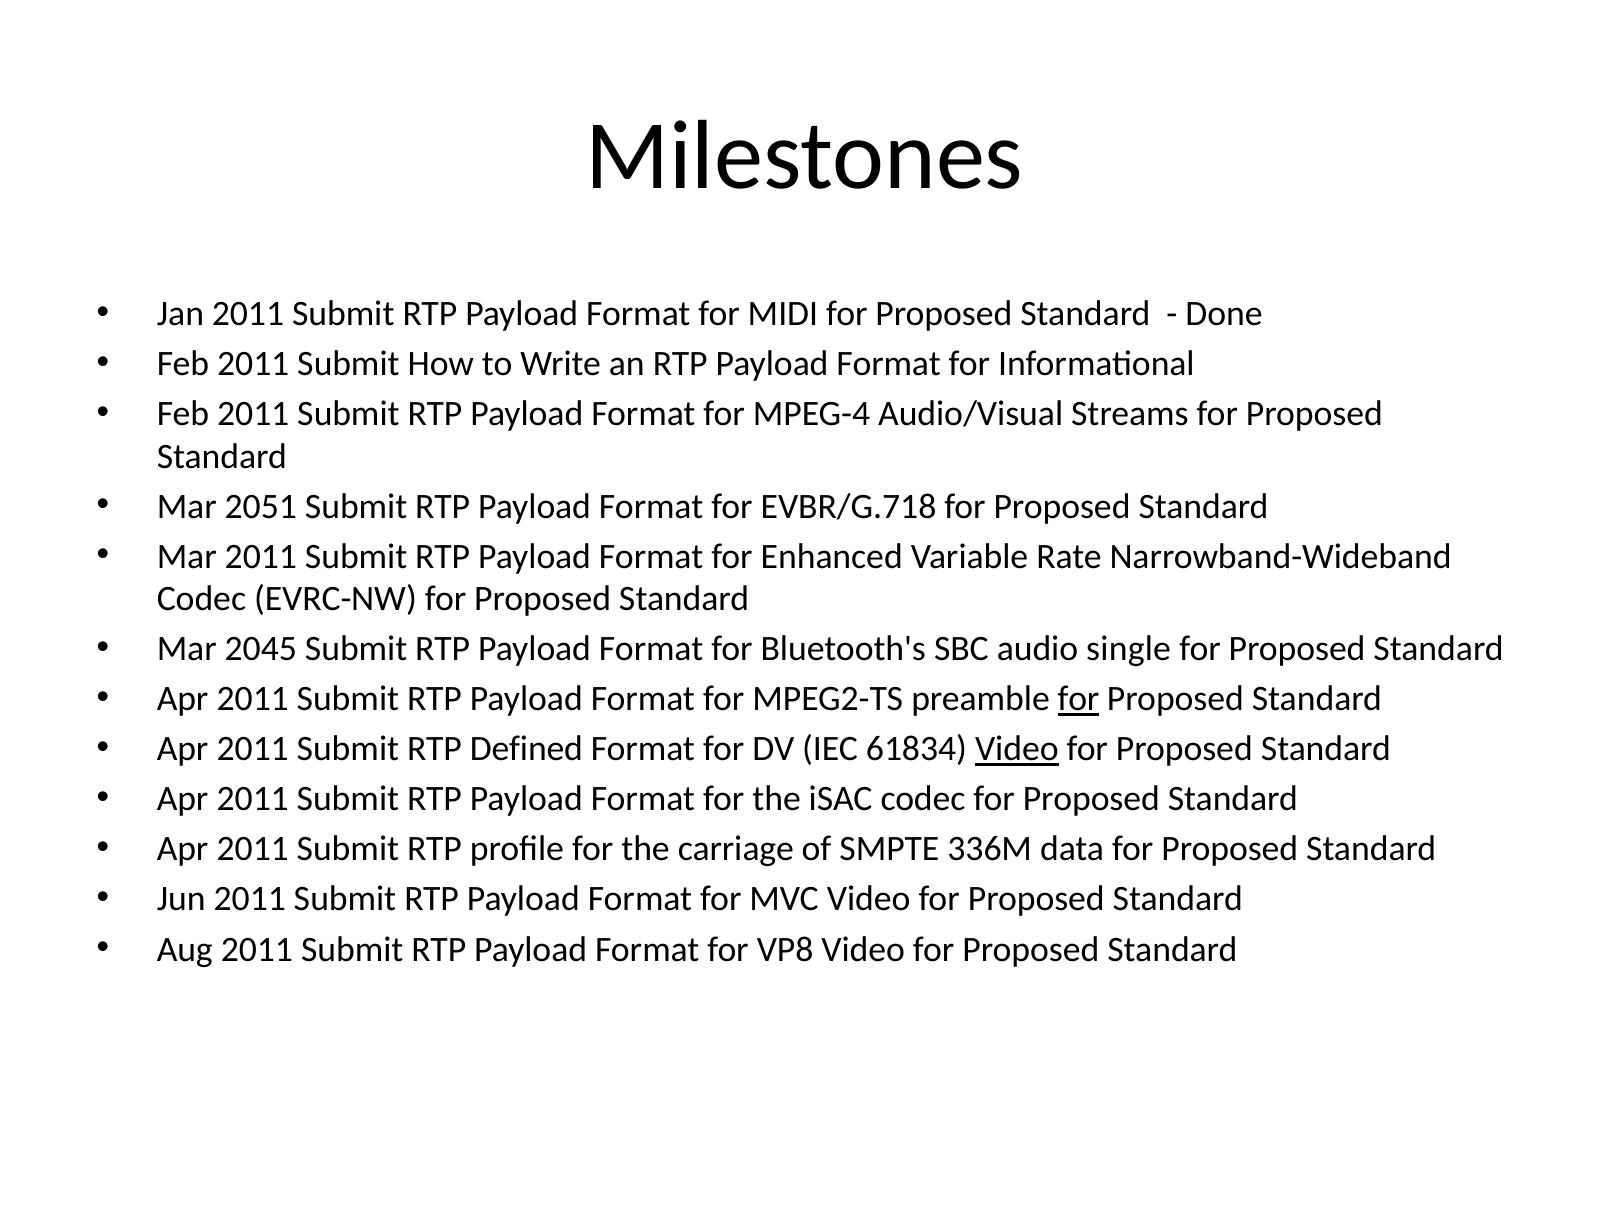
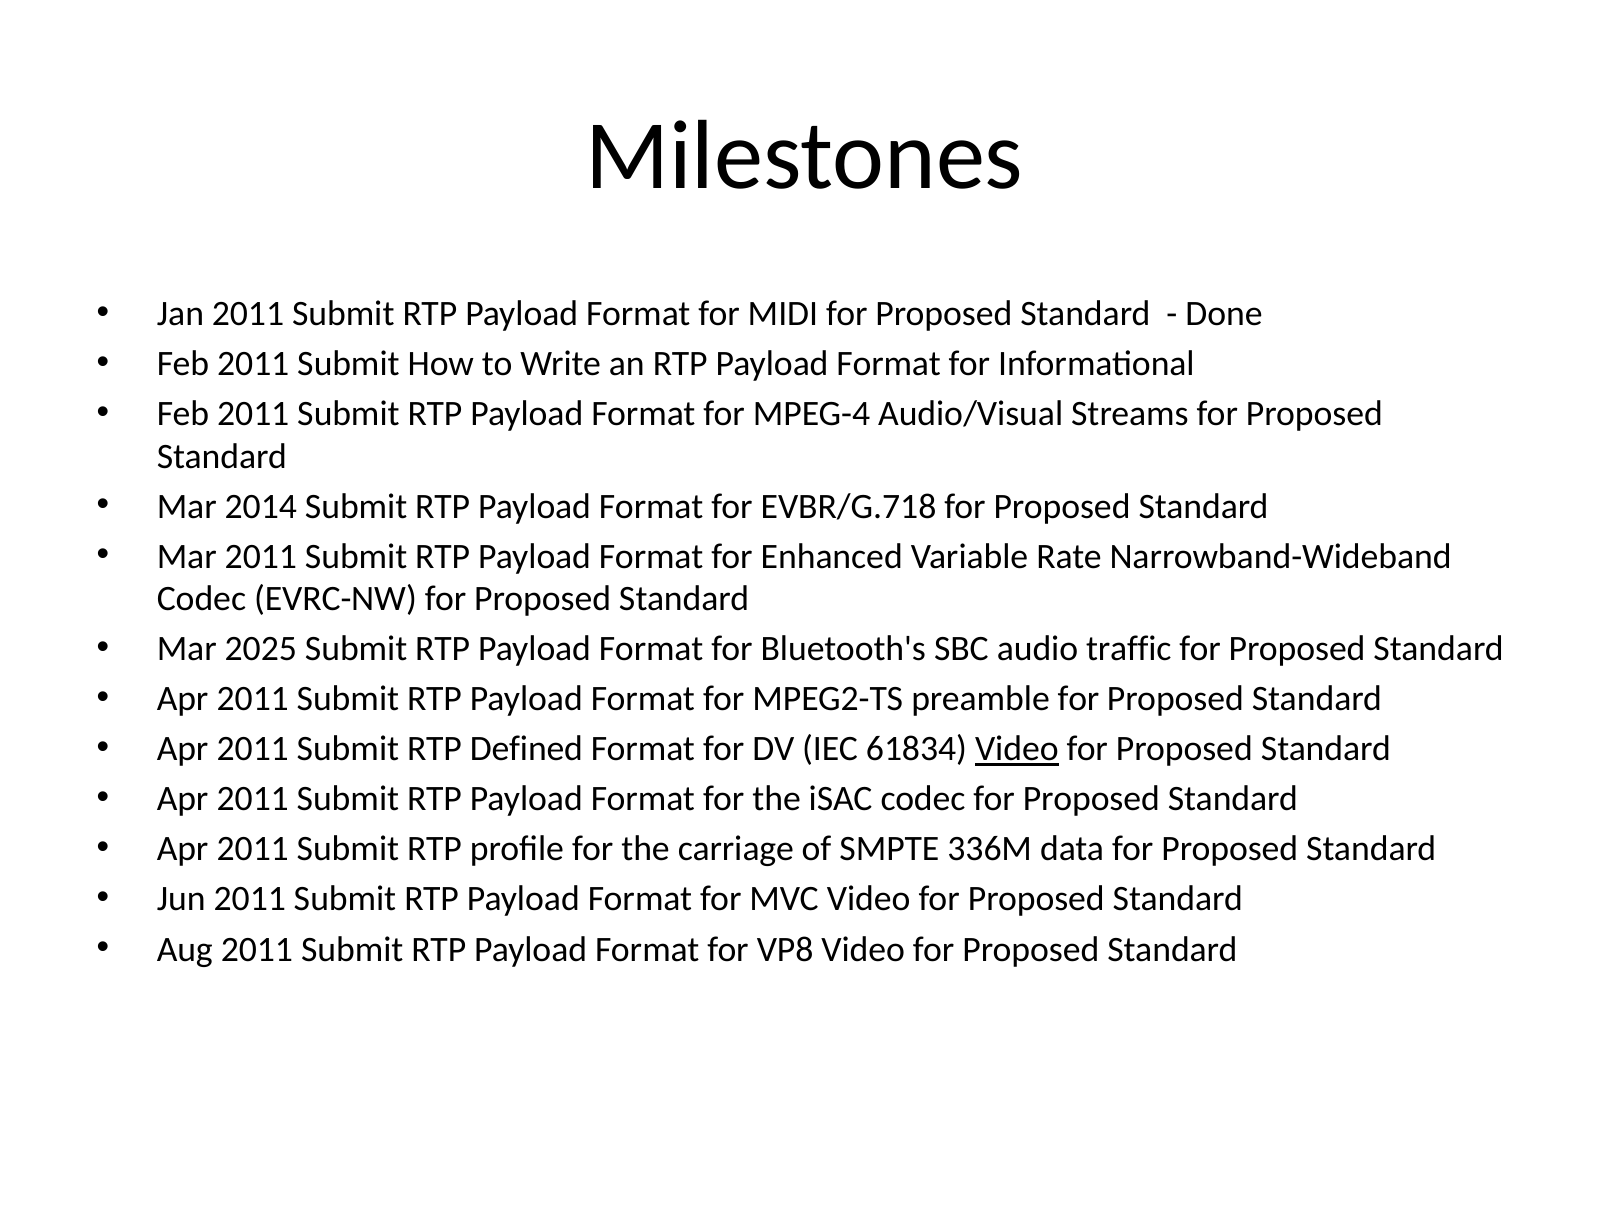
2051: 2051 -> 2014 (261, 507)
2045: 2045 -> 2025 (261, 650)
single: single -> traffic (1129, 650)
for underline: present -> none (1079, 700)
